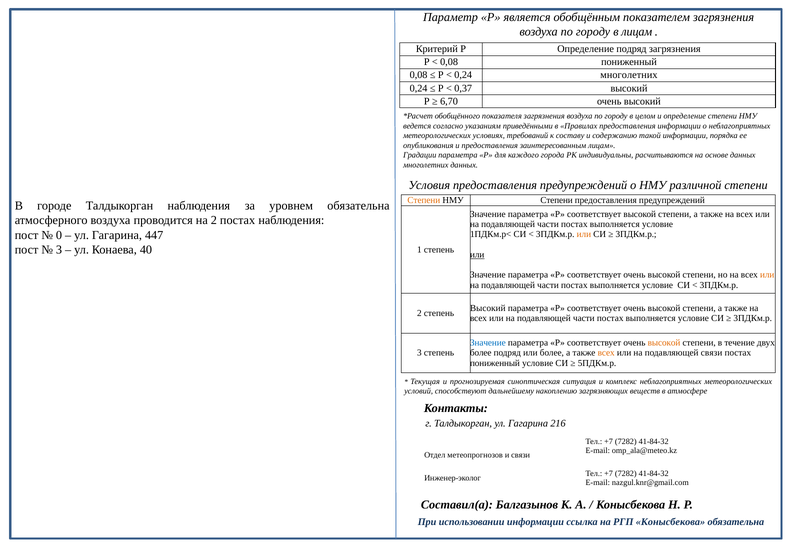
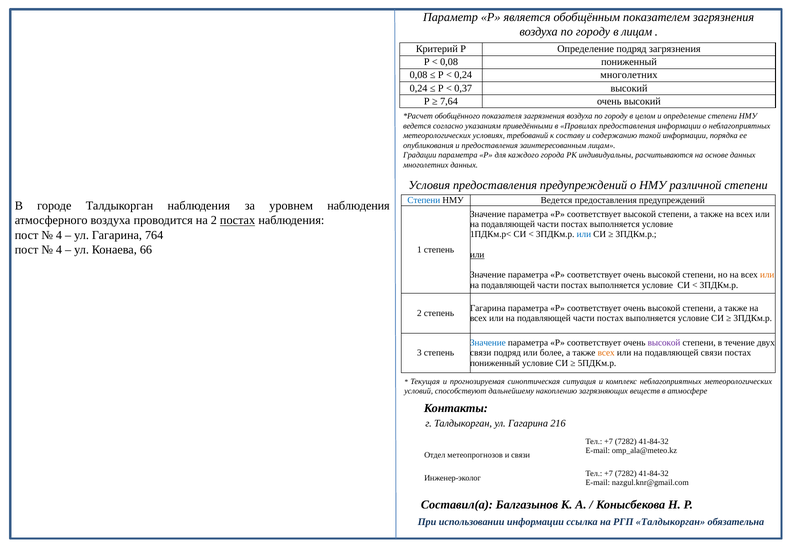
6,70: 6,70 -> 7,64 (449, 101)
Степени colour: orange -> blue (424, 200)
Степени: Степени -> Ведется (556, 200)
уровнем обязательна: обязательна -> наблюдения (359, 206)
постах underline: none -> present (238, 221)
0: 0 -> 4 (59, 235)
447: 447 -> 764 (154, 235)
или colour: orange -> blue (584, 235)
3: 3 -> 4 (59, 250)
40: 40 -> 66 (146, 250)
Высокий: Высокий -> Гагарина (488, 308)
высокой colour: orange -> purple (664, 343)
более: более -> связи (481, 353)
РГП Конысбекова: Конысбекова -> Талдыкорган (670, 522)
